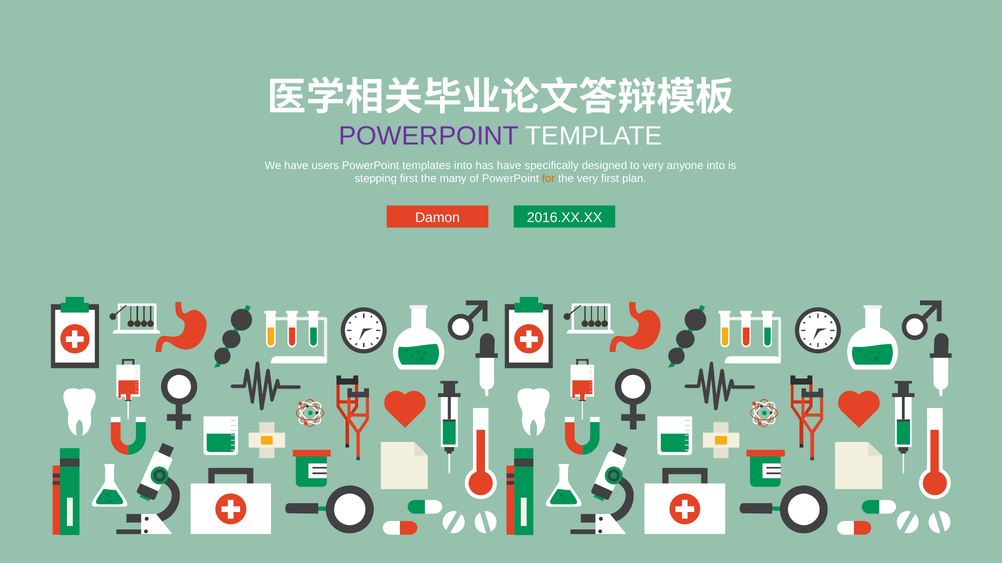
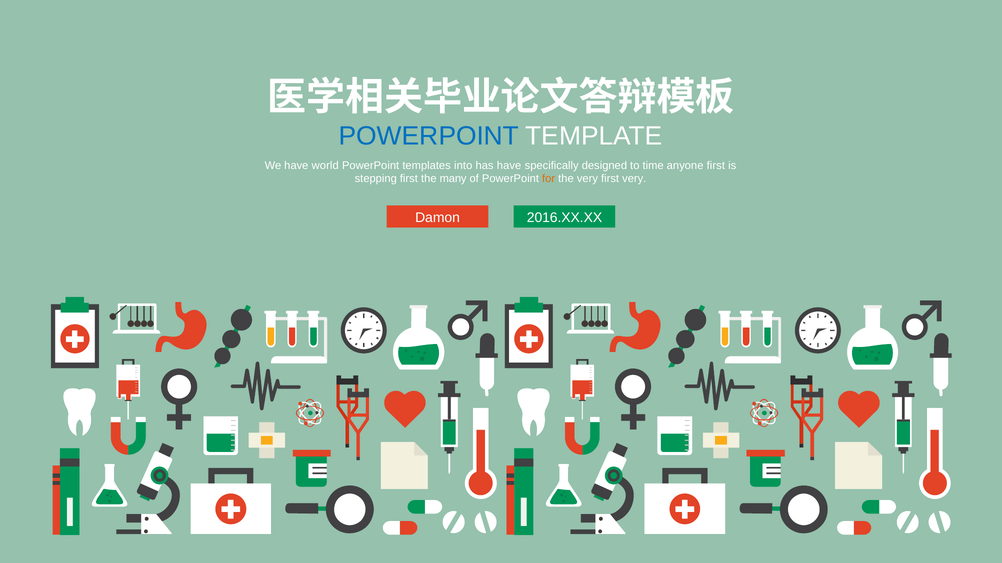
POWERPOINT colour: purple -> blue (429, 136)
users: users -> world (325, 166)
to very: very -> time (653, 166)
anyone into: into -> first (716, 166)
first plan: plan -> very (634, 179)
